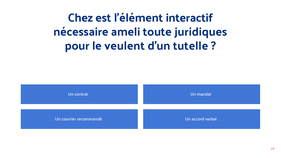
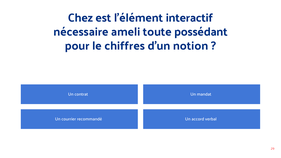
juridiques: juridiques -> possédant (201, 32)
veulent: veulent -> chiffres (125, 46)
tutelle: tutelle -> notion (191, 46)
